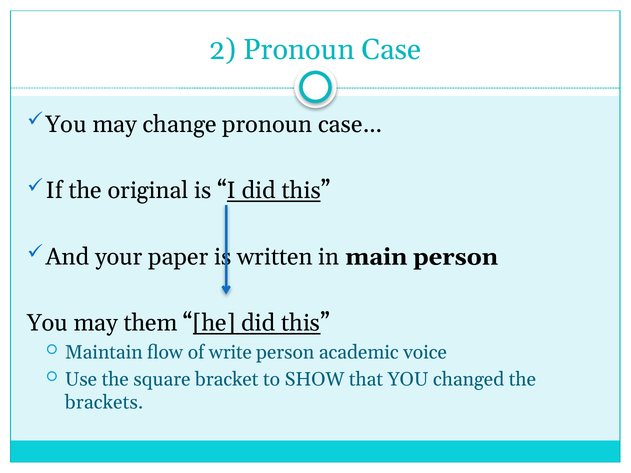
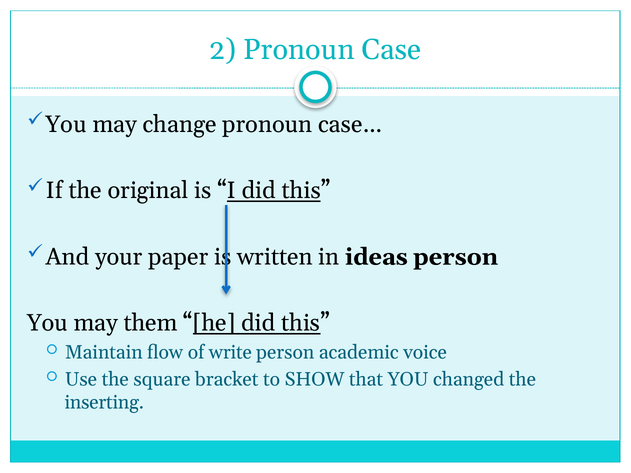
main: main -> ideas (376, 257)
brackets: brackets -> inserting (104, 403)
